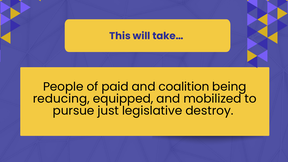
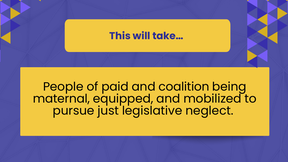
reducing: reducing -> maternal (61, 99)
destroy: destroy -> neglect (209, 111)
